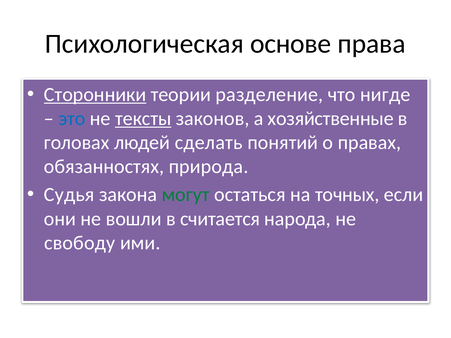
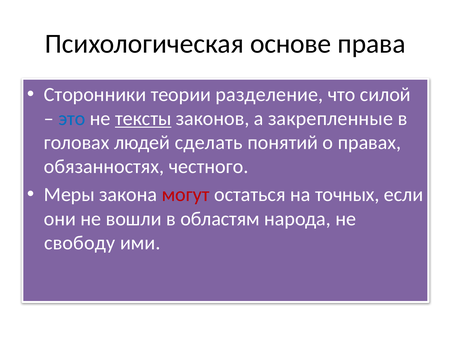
Сторонники underline: present -> none (95, 95)
нигде: нигде -> силой (385, 95)
хозяйственные: хозяйственные -> закрепленные (331, 119)
природа: природа -> честного (209, 167)
Судья: Судья -> Меры (69, 195)
могут colour: green -> red (186, 195)
считается: считается -> областям (220, 219)
